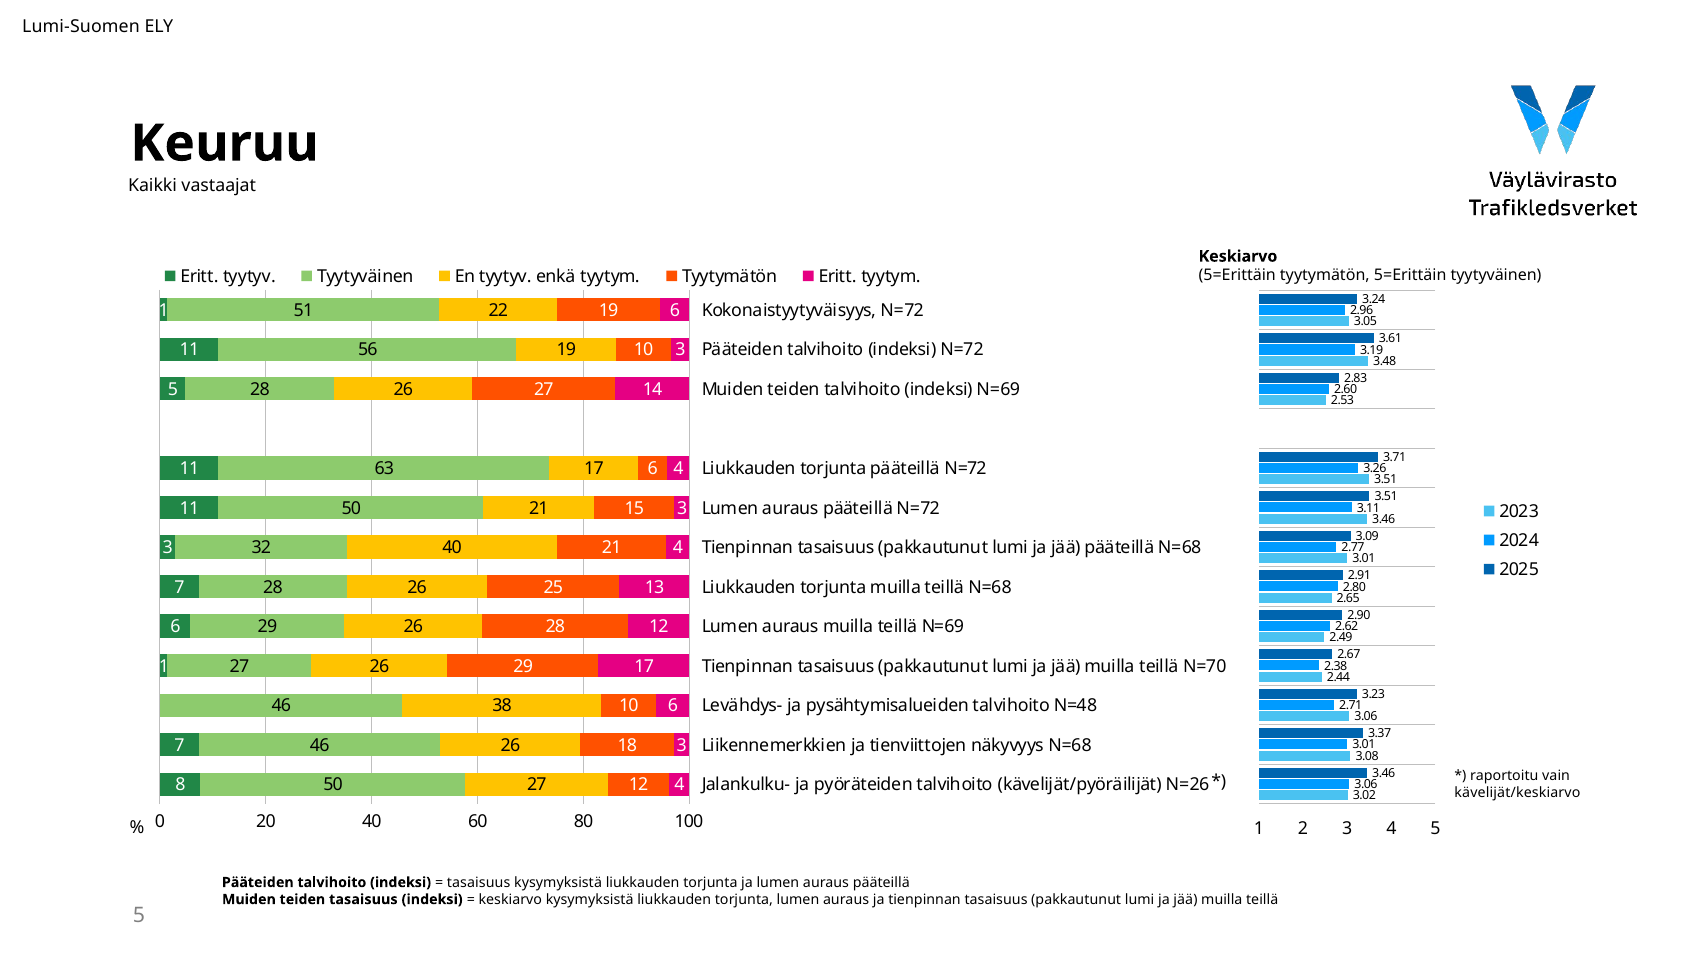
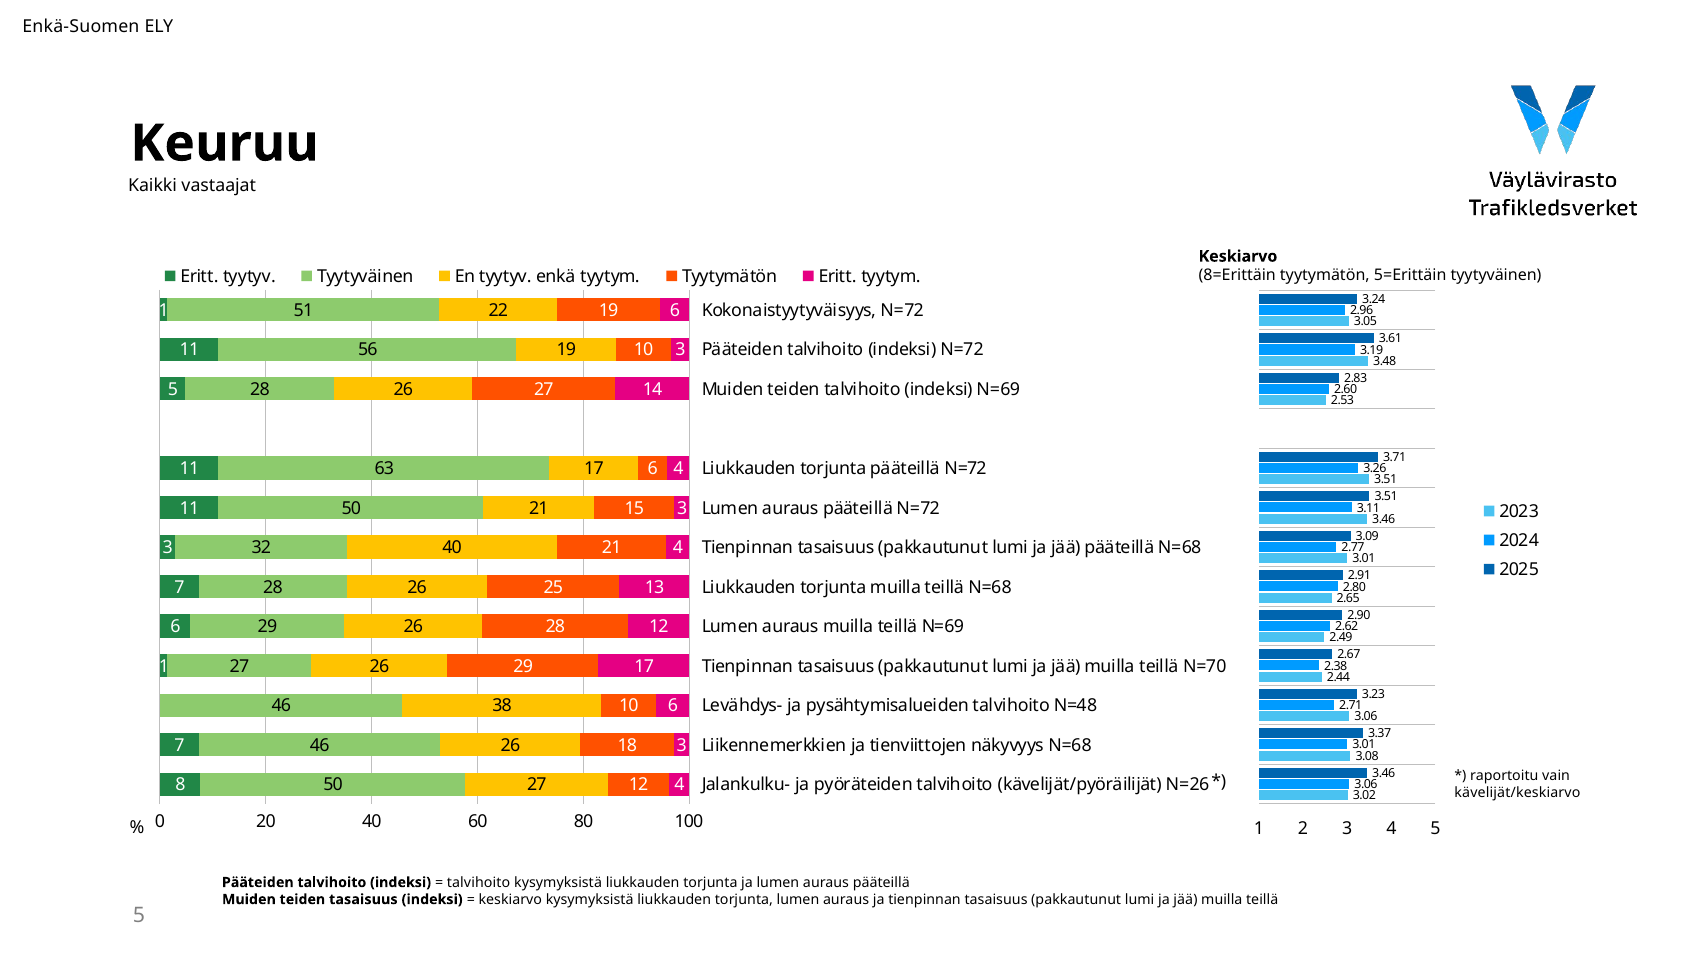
Lumi-Suomen: Lumi-Suomen -> Enkä-Suomen (81, 26)
5=Erittäin: 5=Erittäin -> 8=Erittäin (1237, 276)
tasaisuus: tasaisuus -> talvihoito (479, 883)
